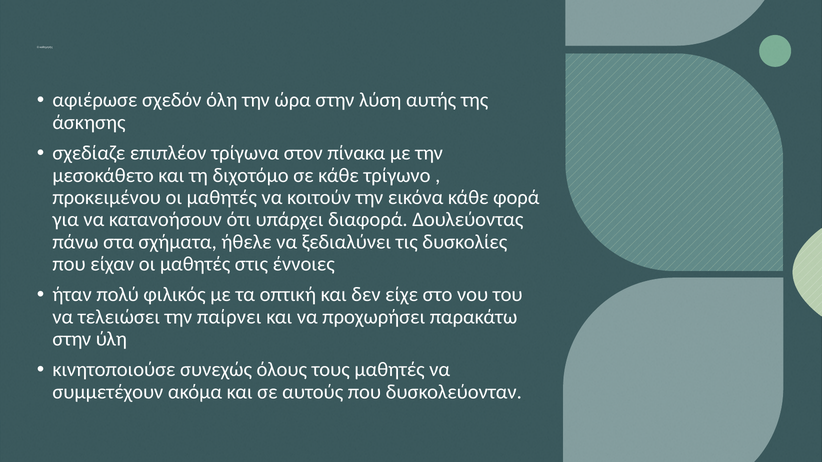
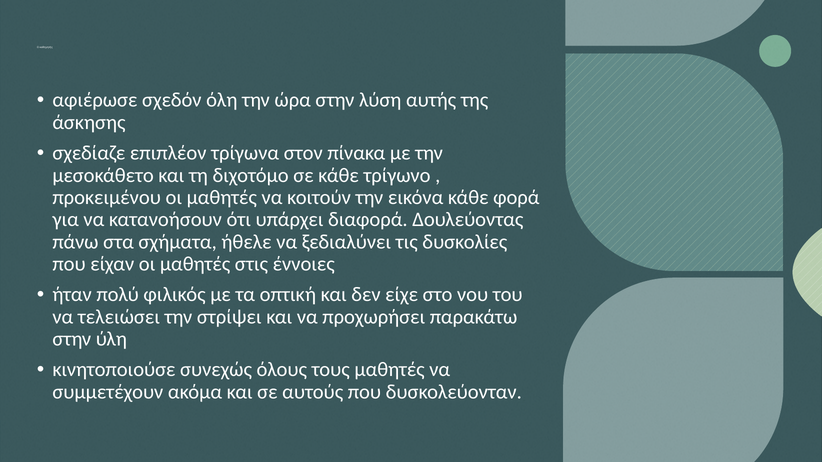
παίρνει: παίρνει -> στρίψει (229, 317)
